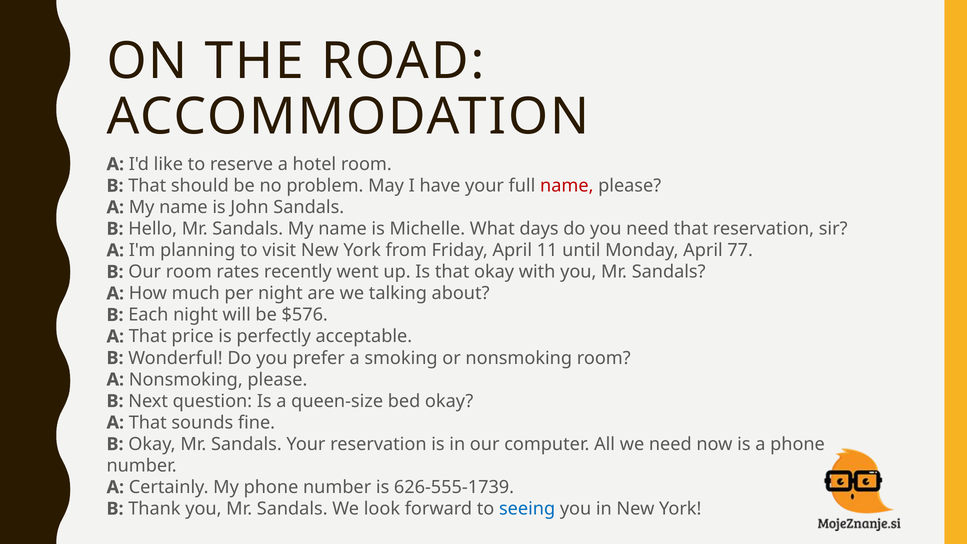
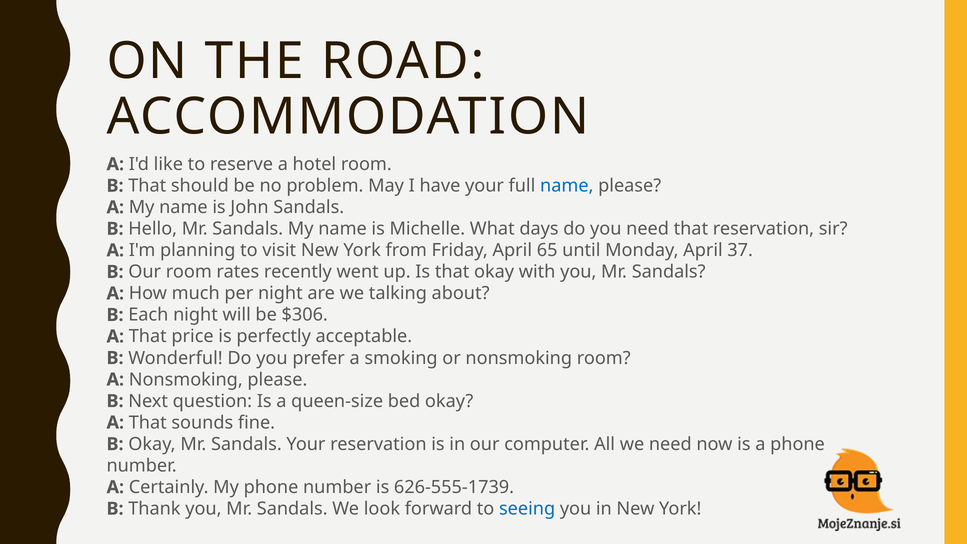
name colour: red -> blue (567, 186)
11: 11 -> 65 (547, 250)
77: 77 -> 37 (740, 250)
$576: $576 -> $306 (305, 315)
